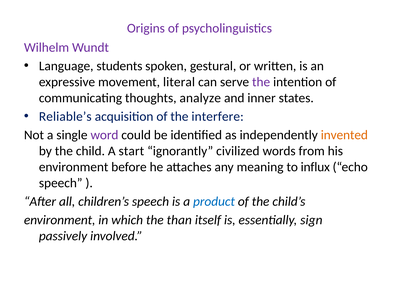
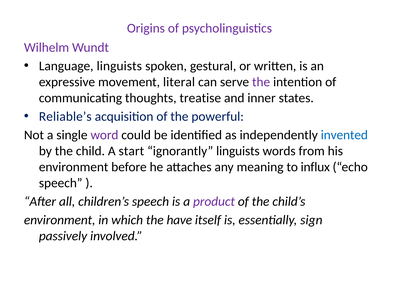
Language students: students -> linguists (119, 66)
analyze: analyze -> treatise (200, 98)
interfere: interfere -> powerful (218, 117)
invented colour: orange -> blue (344, 135)
ignorantly civilized: civilized -> linguists (238, 151)
product colour: blue -> purple (214, 202)
than: than -> have (179, 220)
